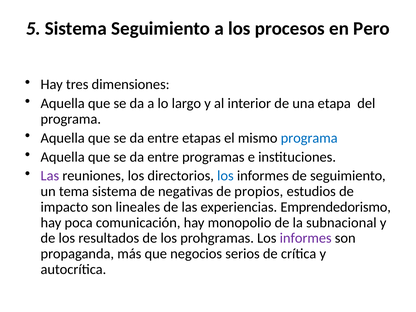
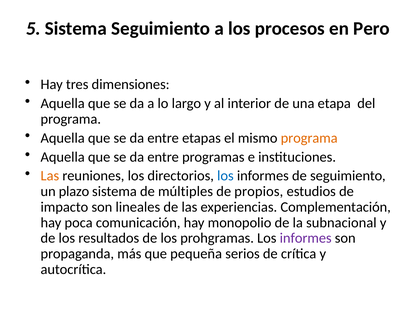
programa colour: blue -> orange (309, 138)
Las colour: purple -> orange (50, 176)
tema: tema -> plazo (74, 191)
negativas: negativas -> múltiples (186, 191)
Emprendedorismo: Emprendedorismo -> Complementación (336, 207)
negocios: negocios -> pequeña (196, 254)
